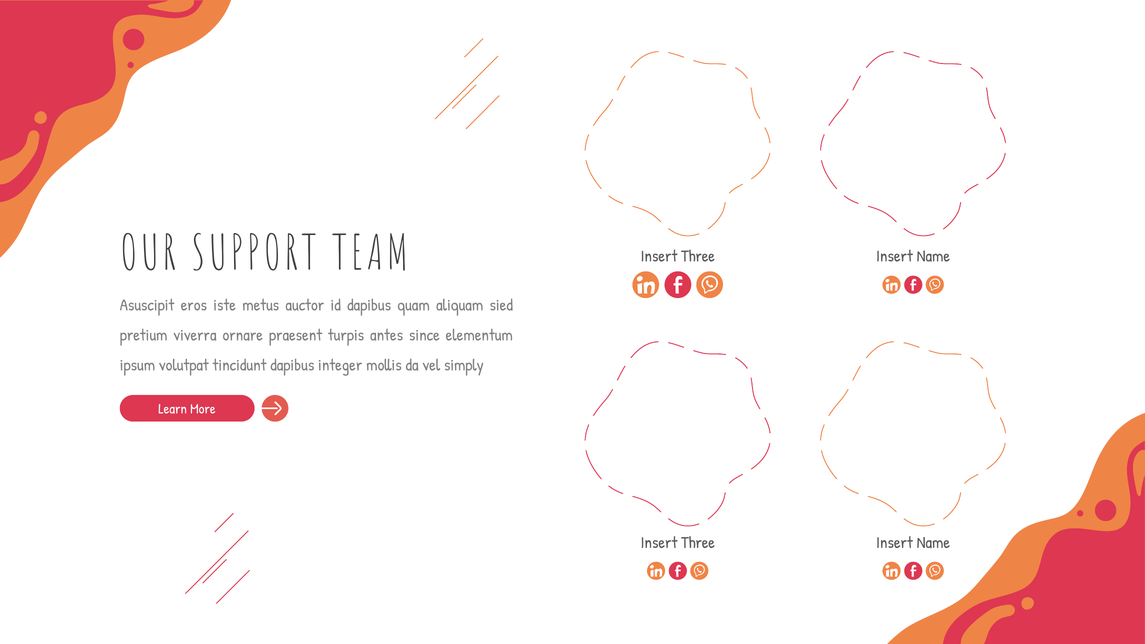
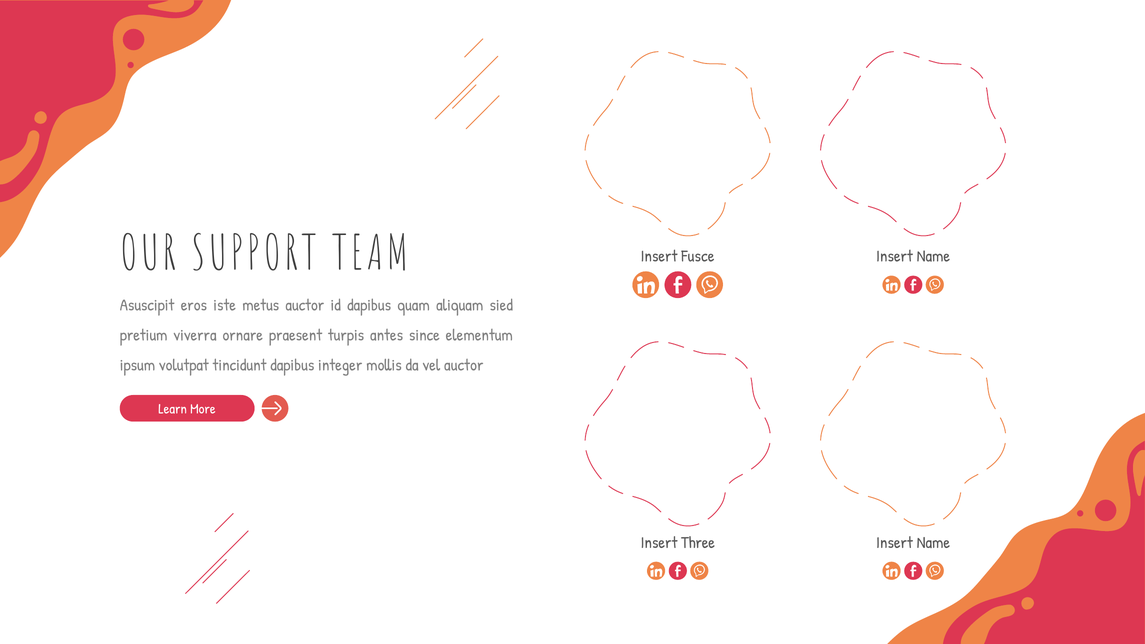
Three: Three -> Fusce (698, 256)
vel simply: simply -> auctor (464, 365)
